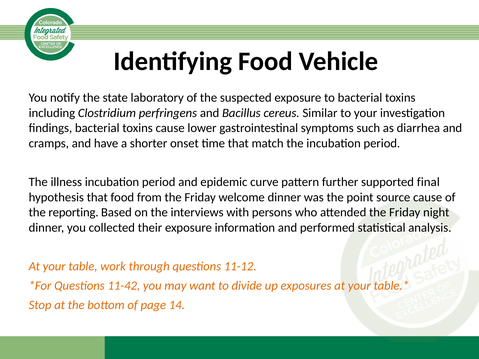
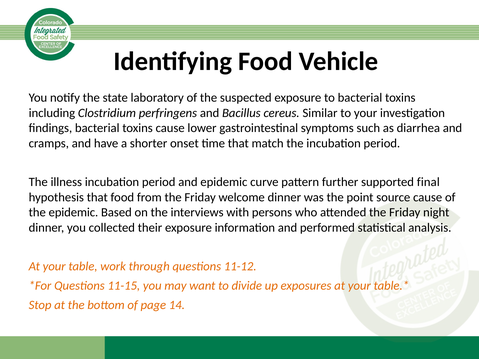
the reporting: reporting -> epidemic (73, 213)
11-42: 11-42 -> 11-15 (124, 286)
